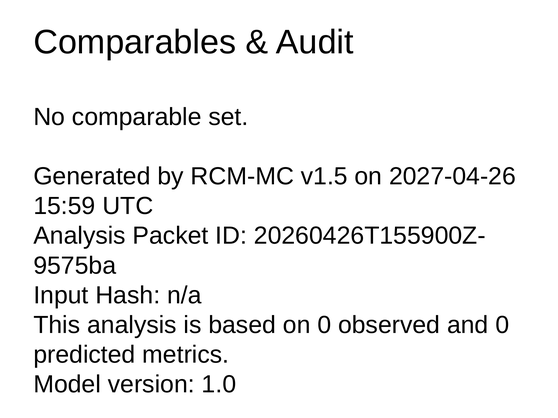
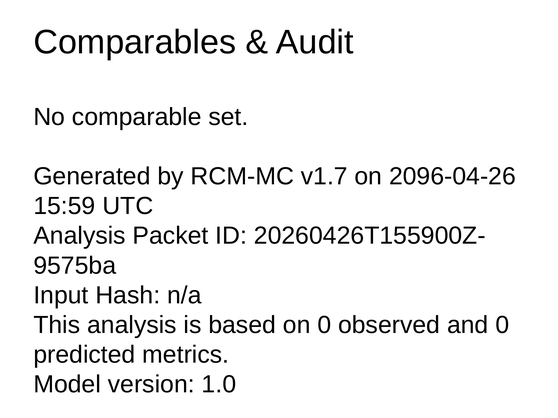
v1.5: v1.5 -> v1.7 (324, 177)
2027-04-26: 2027-04-26 -> 2096-04-26 (452, 177)
